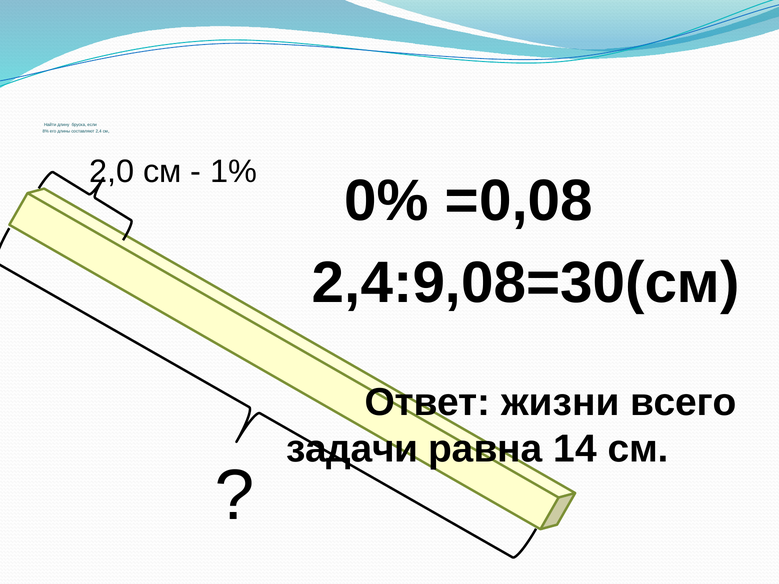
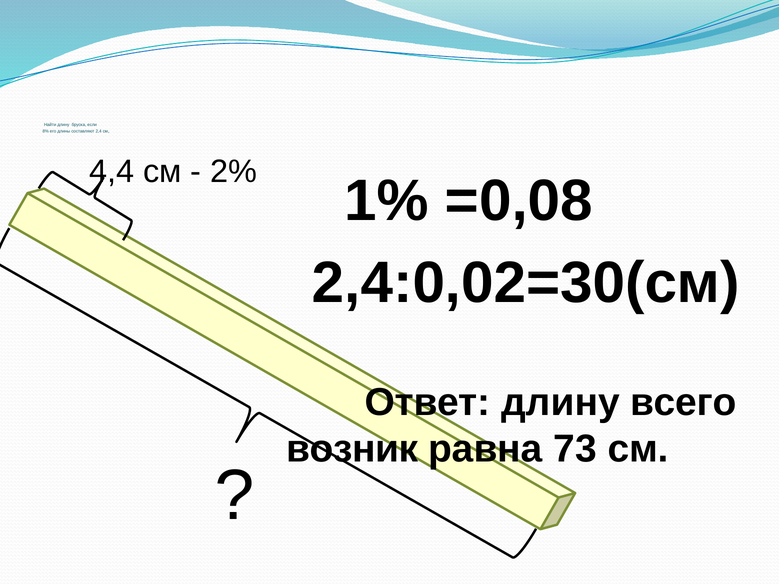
2,0: 2,0 -> 4,4 (112, 172)
1%: 1% -> 2% (234, 172)
0%: 0% -> 1% (387, 201)
2,4:9,08=30(см: 2,4:9,08=30(см -> 2,4:0,02=30(см (526, 283)
Ответ жизни: жизни -> длину (560, 402)
задачи: задачи -> возник (352, 449)
14: 14 -> 73 (575, 449)
